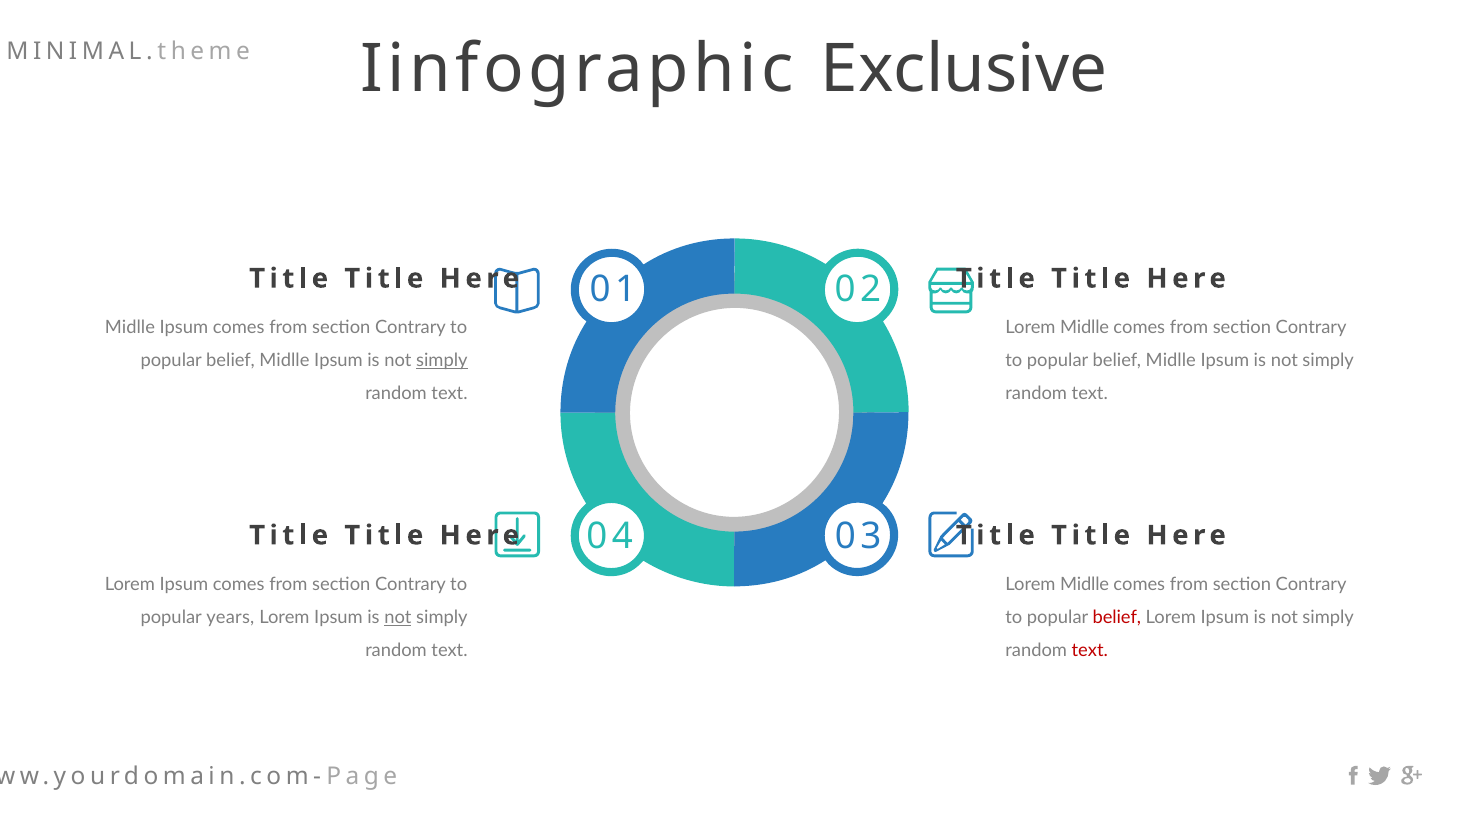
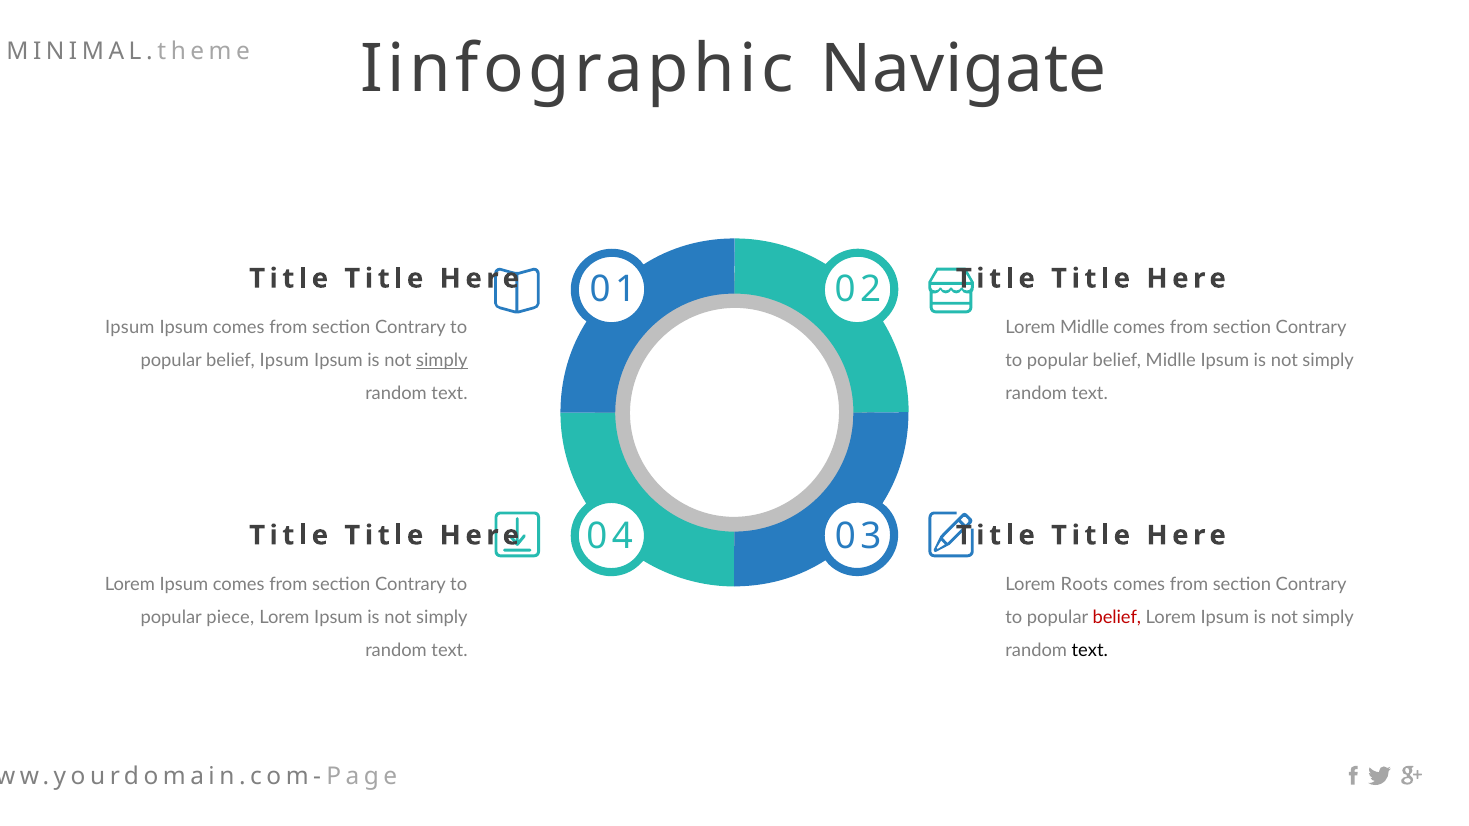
Exclusive: Exclusive -> Navigate (964, 69)
Midlle: Midlle -> Ipsum (130, 328)
Midlle: Midlle -> Ipsum (284, 361)
Midlle: Midlle -> Roots (1084, 585)
years: years -> piece (230, 618)
not underline: present -> none (398, 618)
text colour: red -> black (1090, 651)
